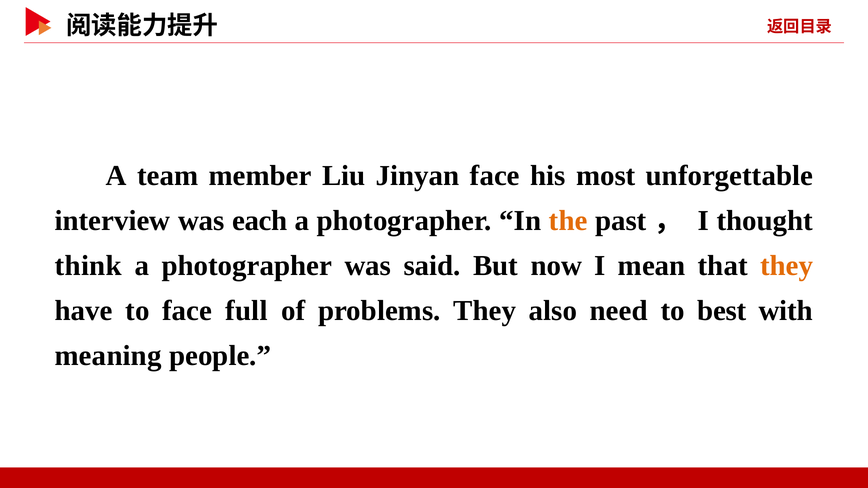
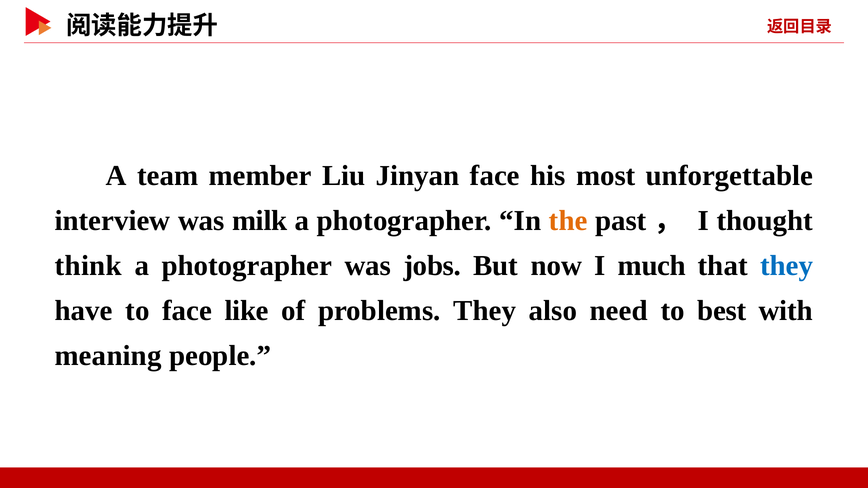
each: each -> milk (260, 221)
said: said -> jobs (432, 266)
mean: mean -> much (652, 266)
they colour: orange -> blue (787, 266)
full: full -> like (247, 311)
